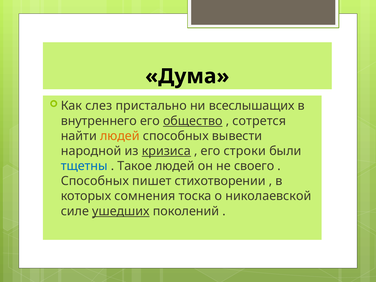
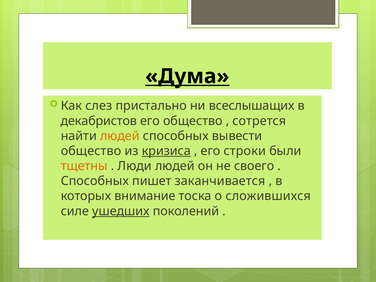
Дума underline: none -> present (187, 76)
внутреннего: внутреннего -> декабристов (99, 121)
общество underline: present -> none (193, 121)
народной: народной -> общество (91, 151)
тщетны colour: blue -> orange (84, 166)
Такое: Такое -> Люди (135, 166)
стихотворении: стихотворении -> заканчивается (220, 181)
сомнения: сомнения -> внимание (145, 196)
николаевской: николаевской -> сложившихся (268, 196)
